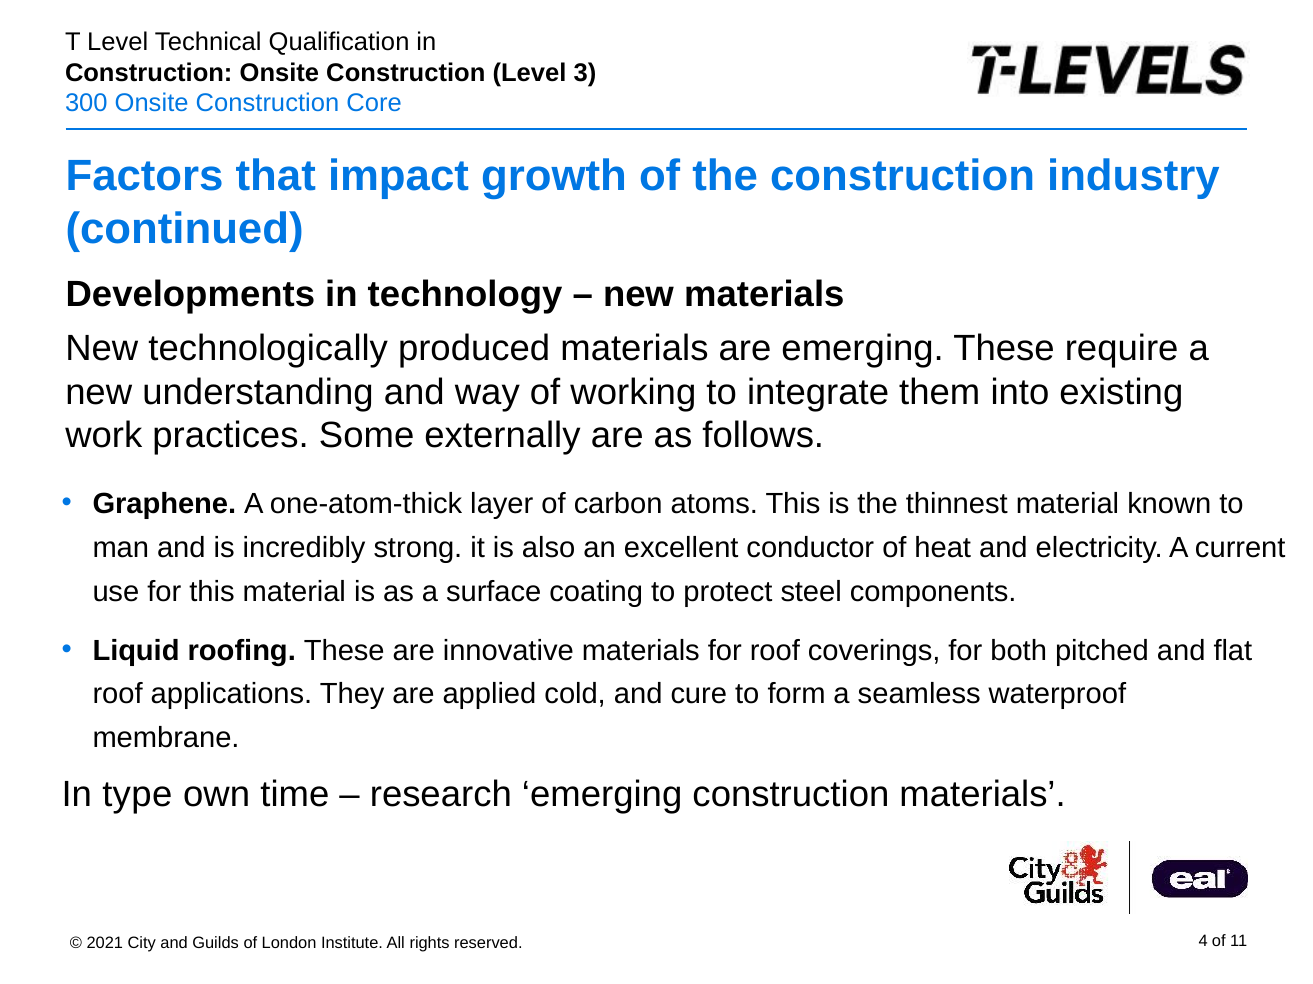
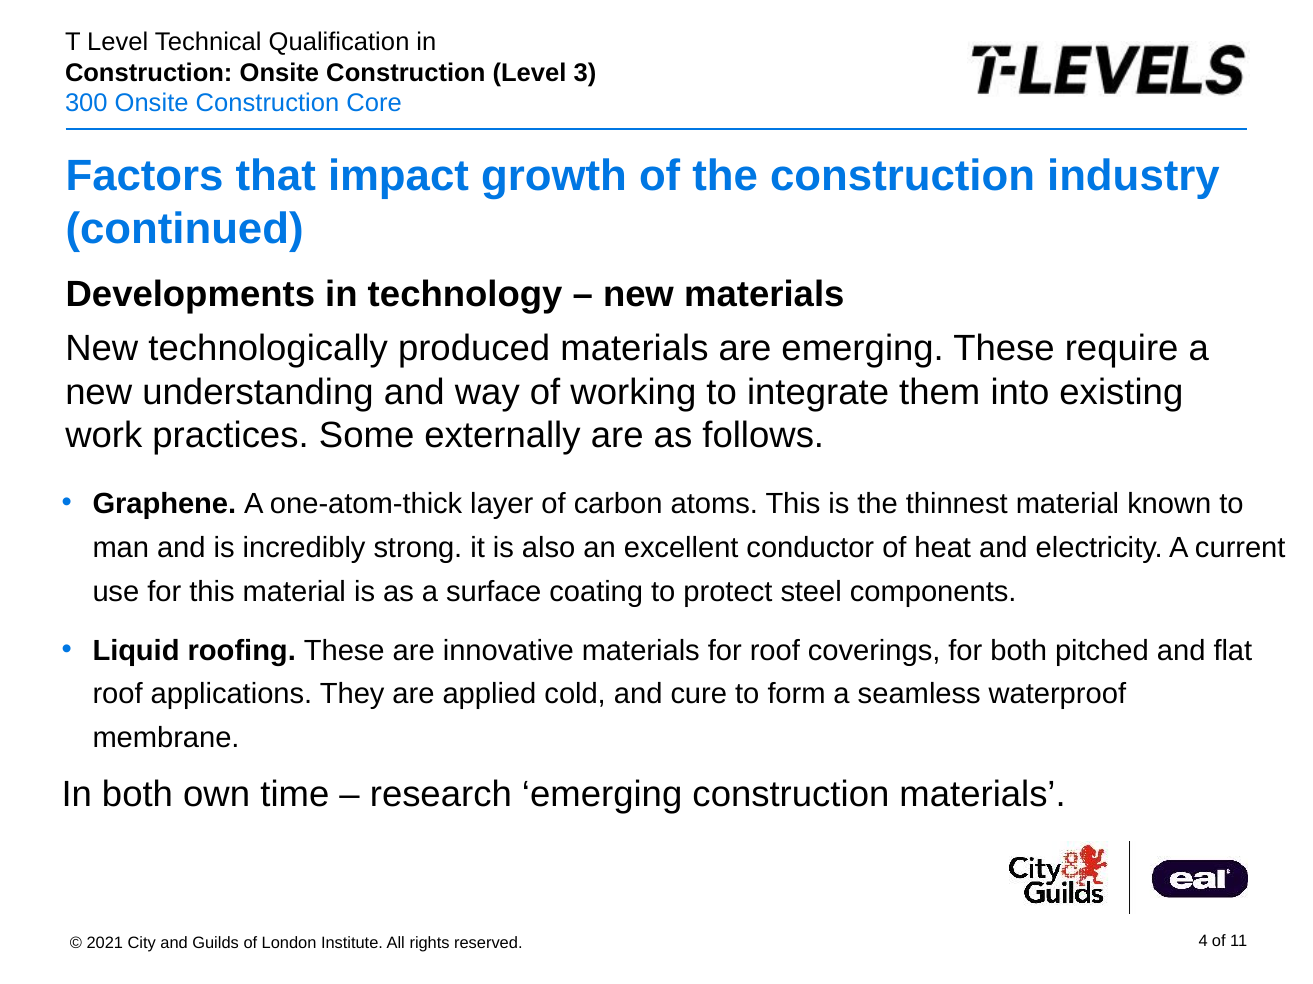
In type: type -> both (137, 795)
